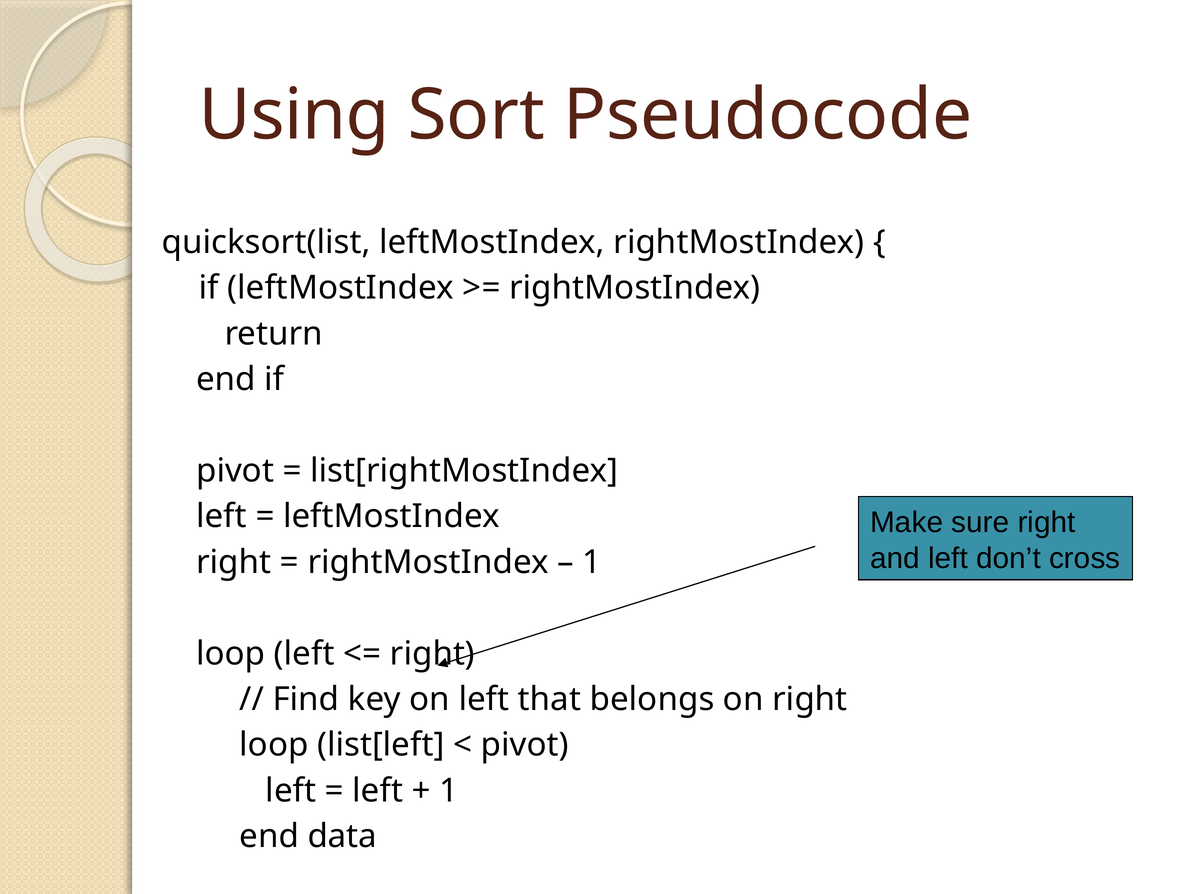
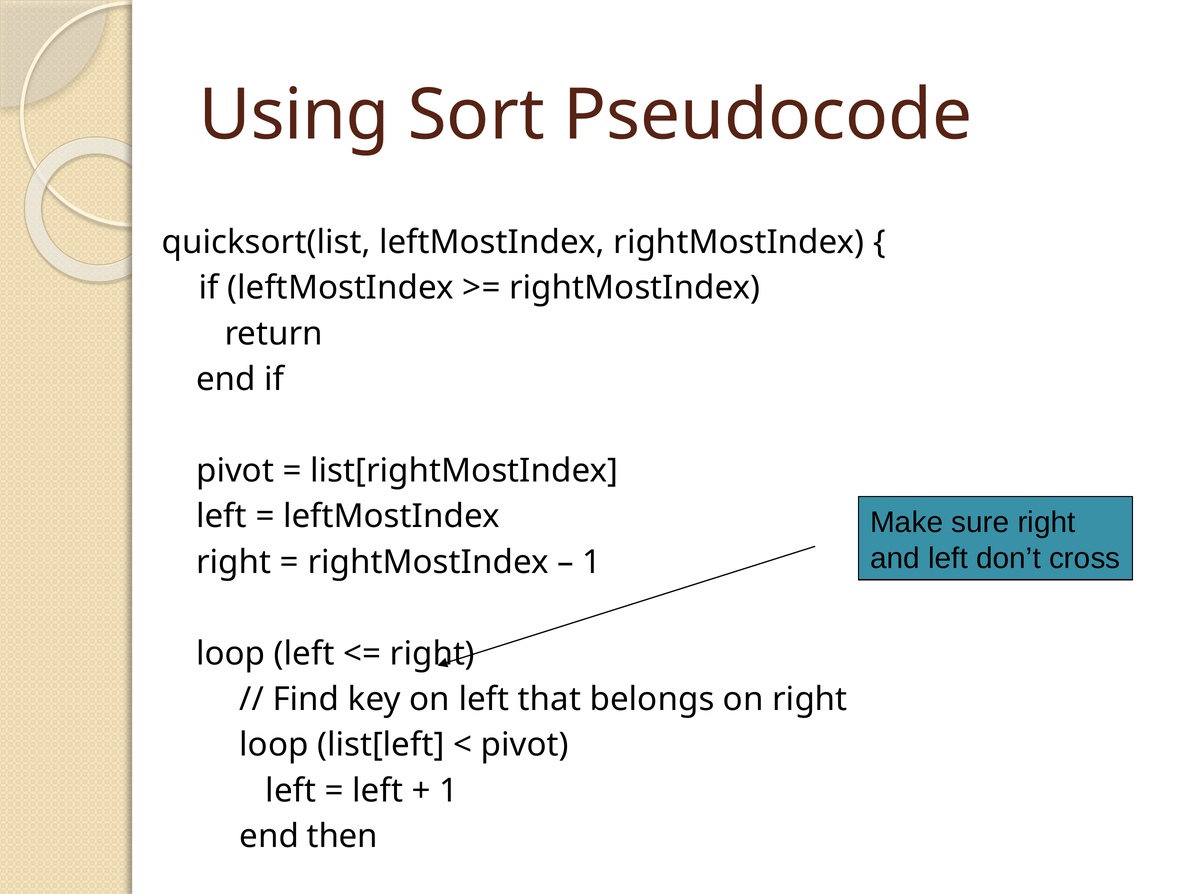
data: data -> then (342, 837)
